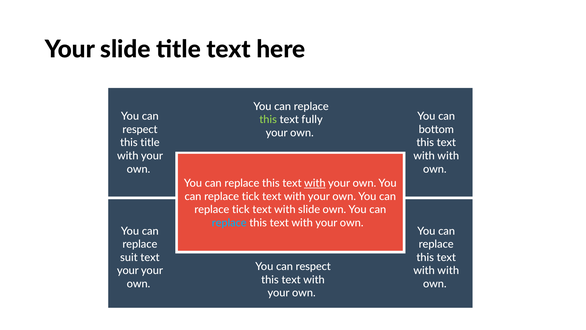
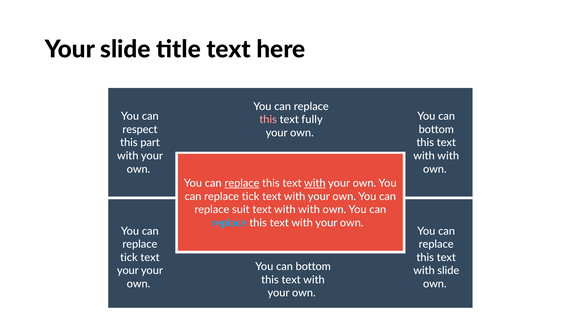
this colour: light green -> pink (268, 119)
this title: title -> part (150, 142)
replace underline: none -> present (242, 183)
tick: tick -> suit (241, 209)
slide: slide -> with (309, 209)
suit: suit -> tick (129, 257)
respect: respect -> bottom (313, 266)
with: with -> slide (448, 270)
